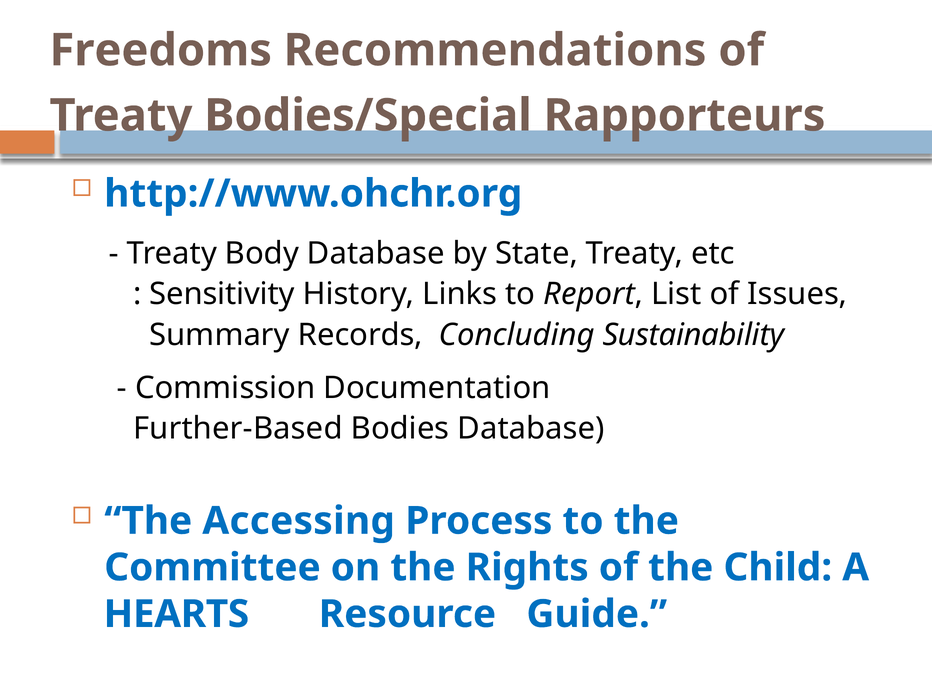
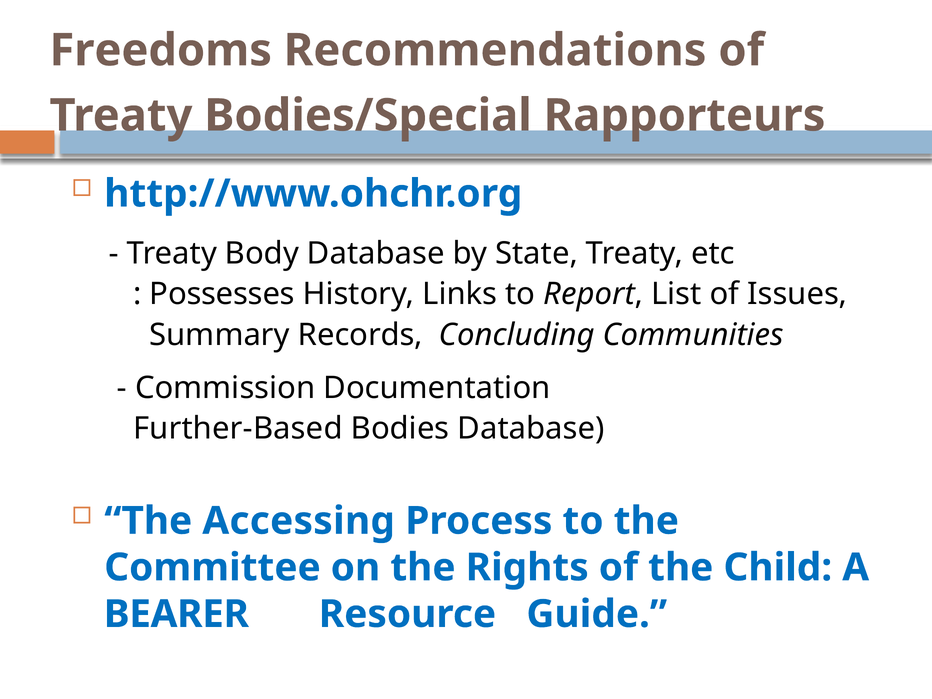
Sensitivity: Sensitivity -> Possesses (222, 294)
Sustainability: Sustainability -> Communities (693, 335)
HEARTS: HEARTS -> BEARER (176, 614)
